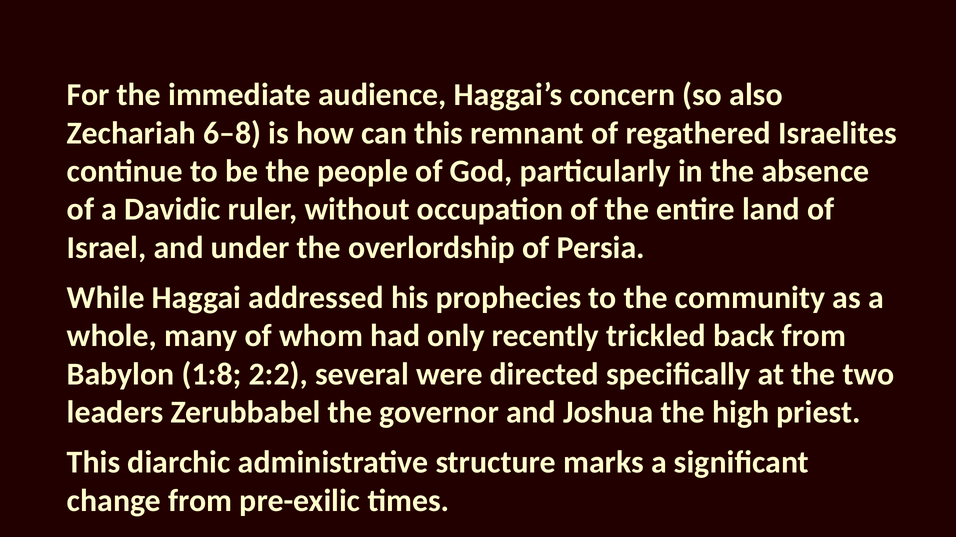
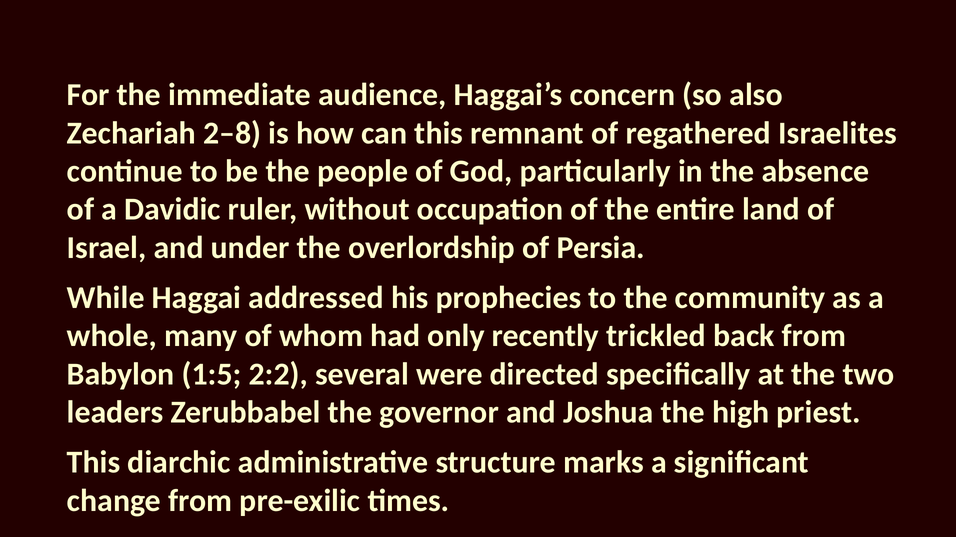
6–8: 6–8 -> 2–8 (232, 133)
1:8: 1:8 -> 1:5 (212, 375)
